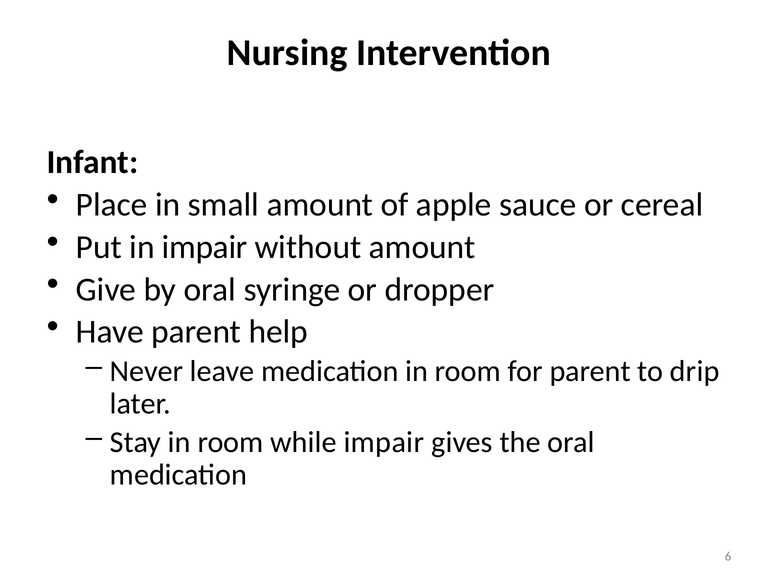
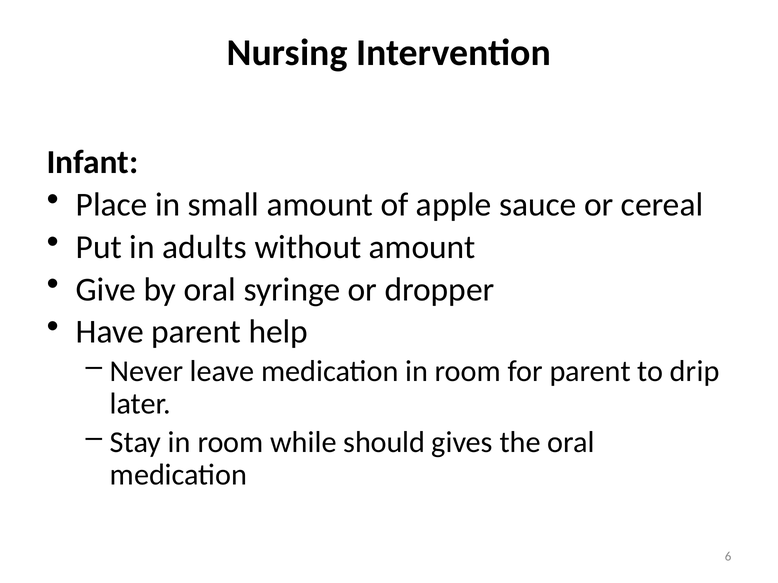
in impair: impair -> adults (204, 247)
while impair: impair -> should (384, 442)
